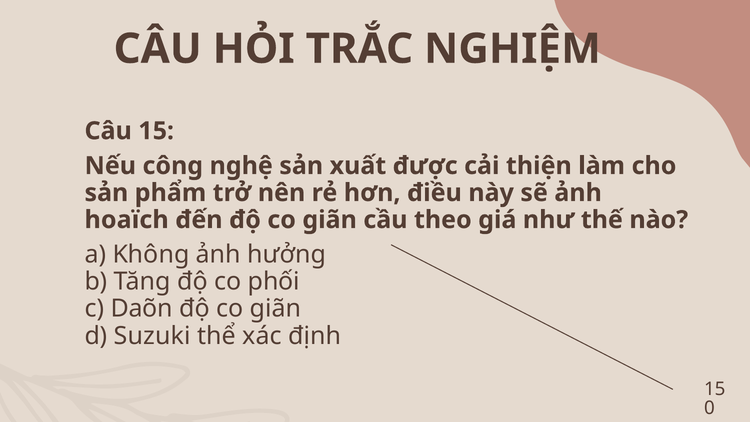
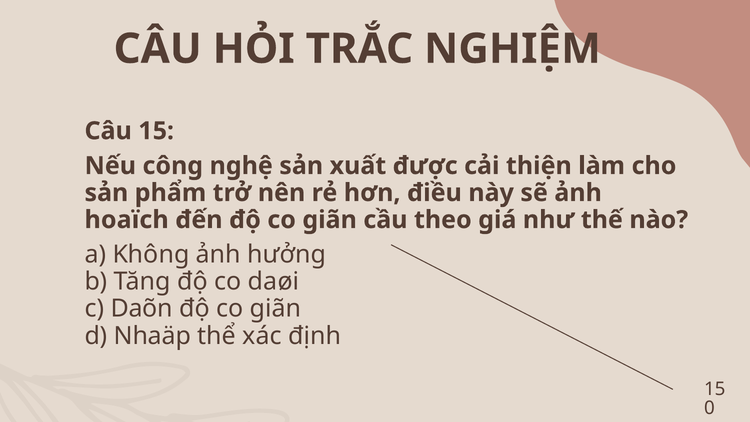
phối: phối -> daøi (274, 282)
Suzuki: Suzuki -> Nhaäp (152, 336)
